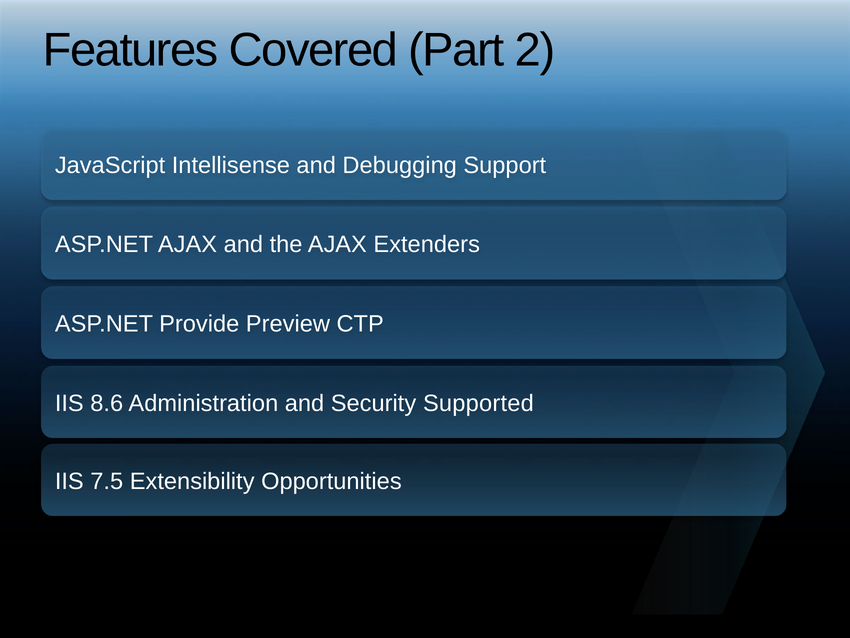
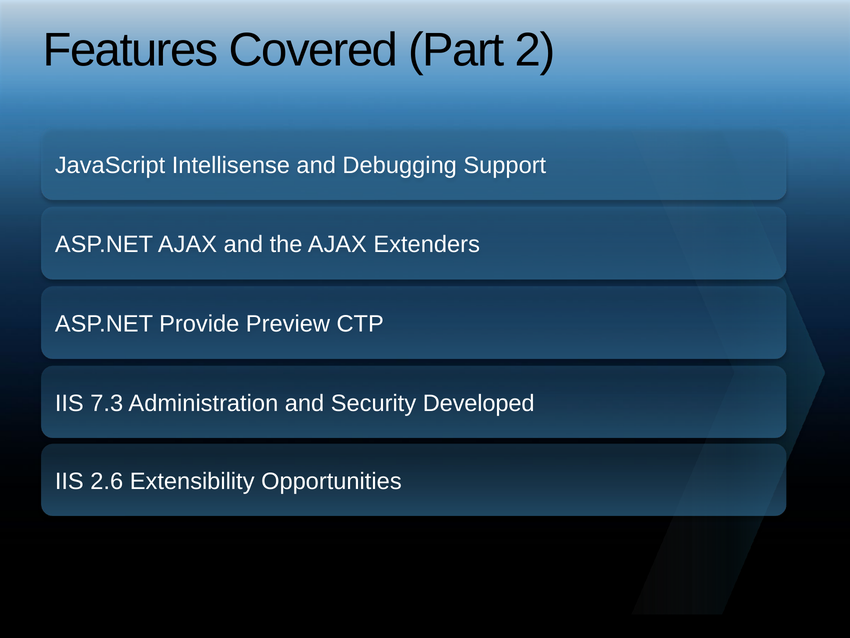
8.6: 8.6 -> 7.3 (107, 403)
Supported: Supported -> Developed (479, 403)
7.5: 7.5 -> 2.6 (107, 481)
